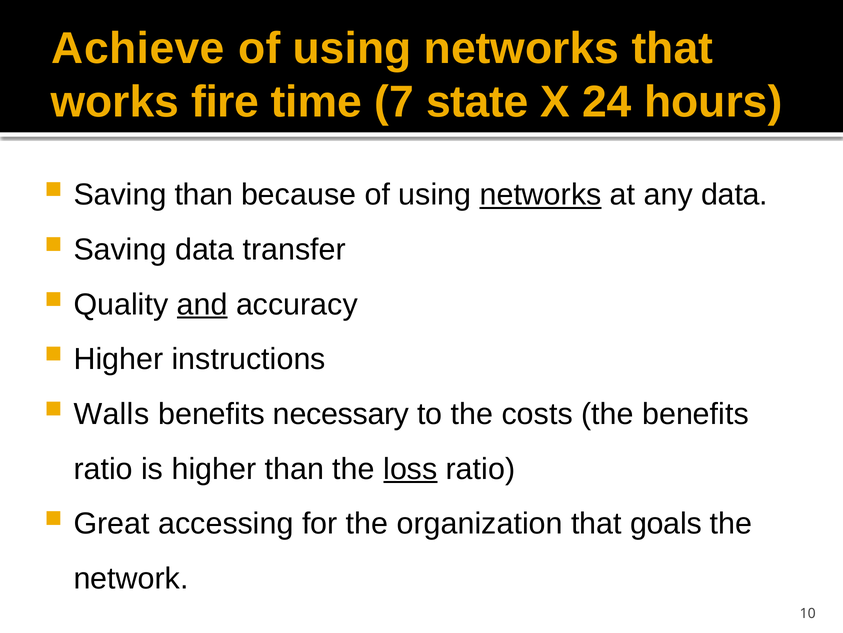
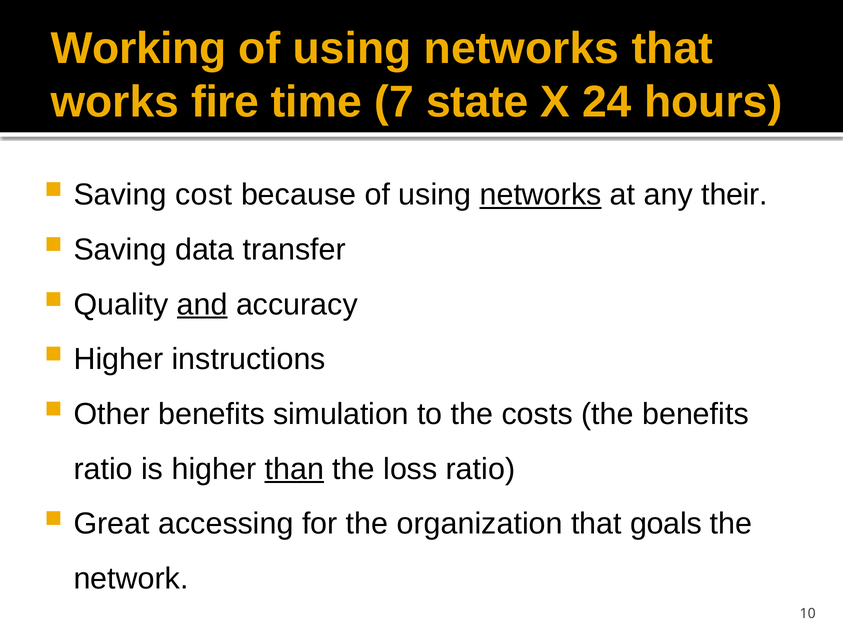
Achieve: Achieve -> Working (138, 48)
Saving than: than -> cost (204, 195)
any data: data -> their (734, 195)
Walls: Walls -> Other (112, 414)
necessary: necessary -> simulation (341, 414)
than underline: none -> present (294, 468)
loss underline: present -> none (410, 468)
